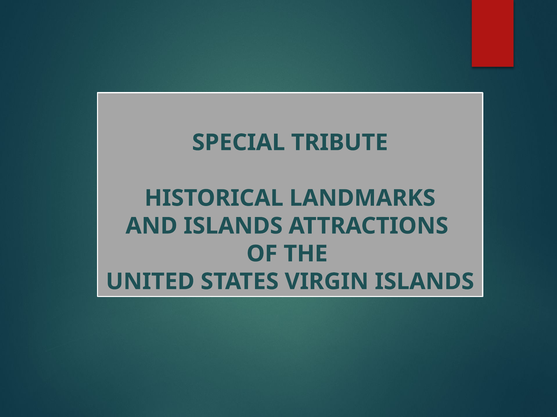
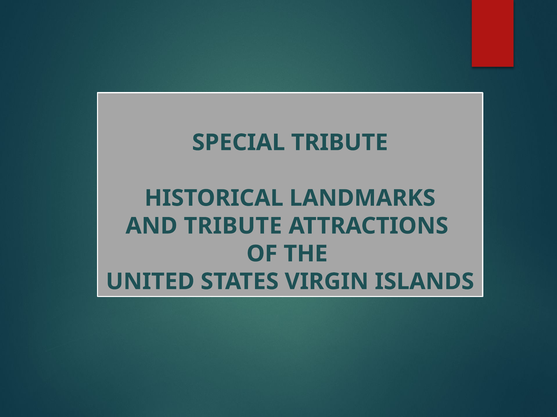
AND ISLANDS: ISLANDS -> TRIBUTE (233, 226)
